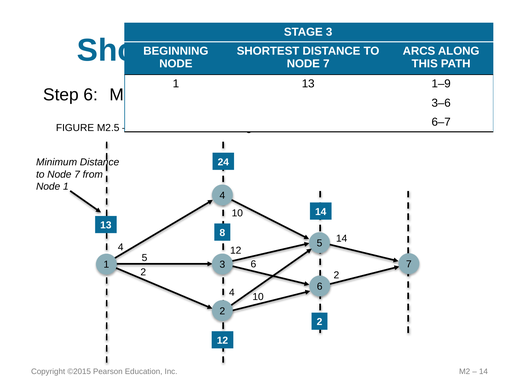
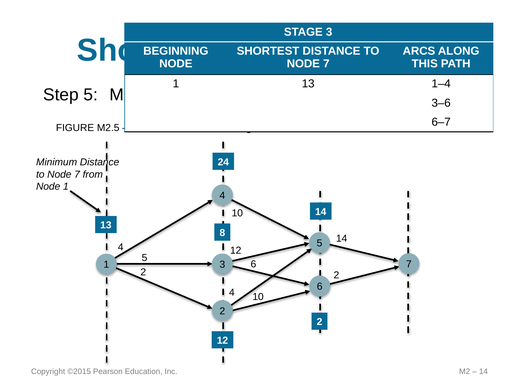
1–9: 1–9 -> 1–4 (441, 84)
Step 6: 6 -> 5 (91, 95)
